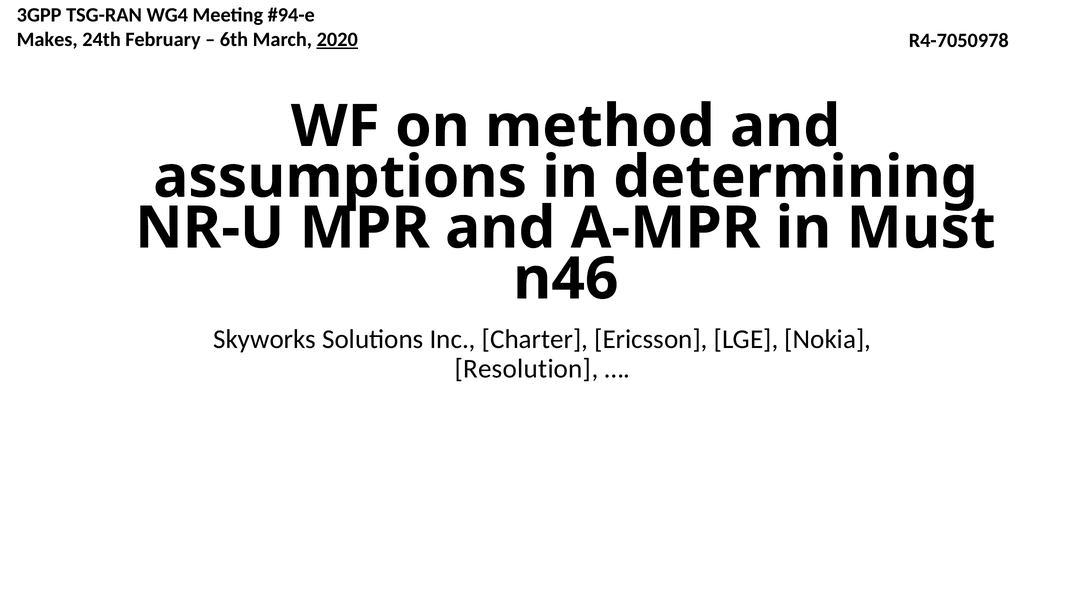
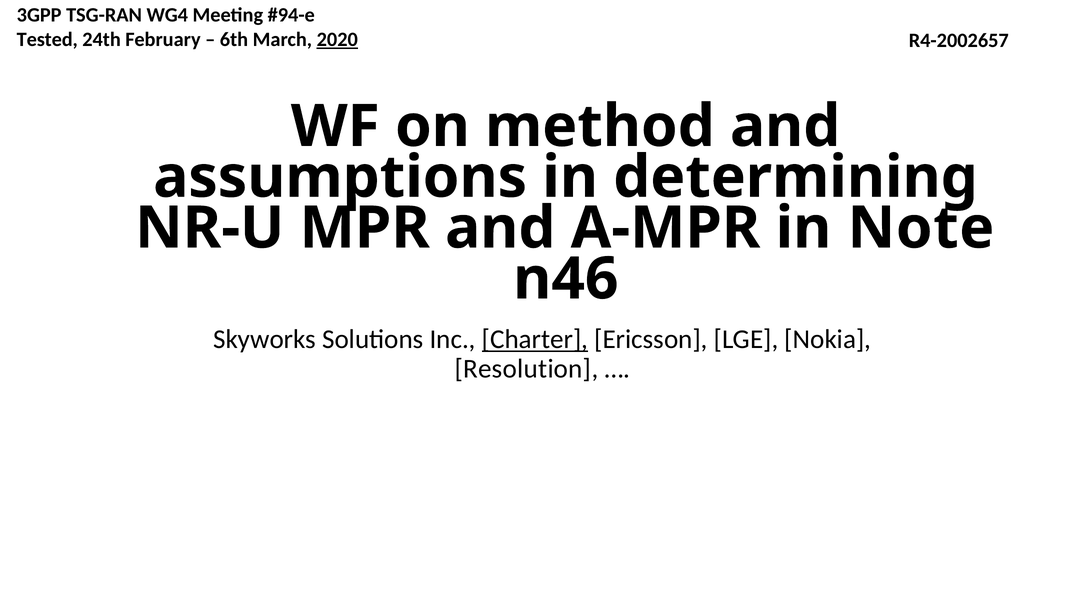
Makes: Makes -> Tested (47, 39)
R4-7050978: R4-7050978 -> R4-2002657 (959, 40)
Must: Must -> Note (921, 228)
Charter underline: none -> present (535, 339)
